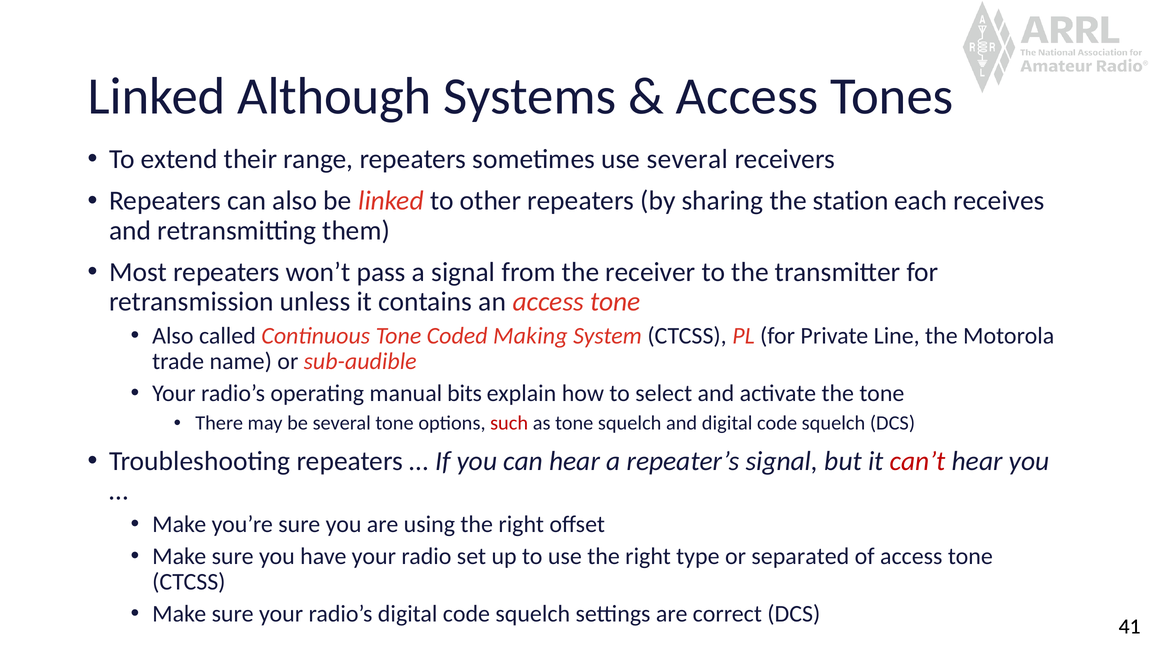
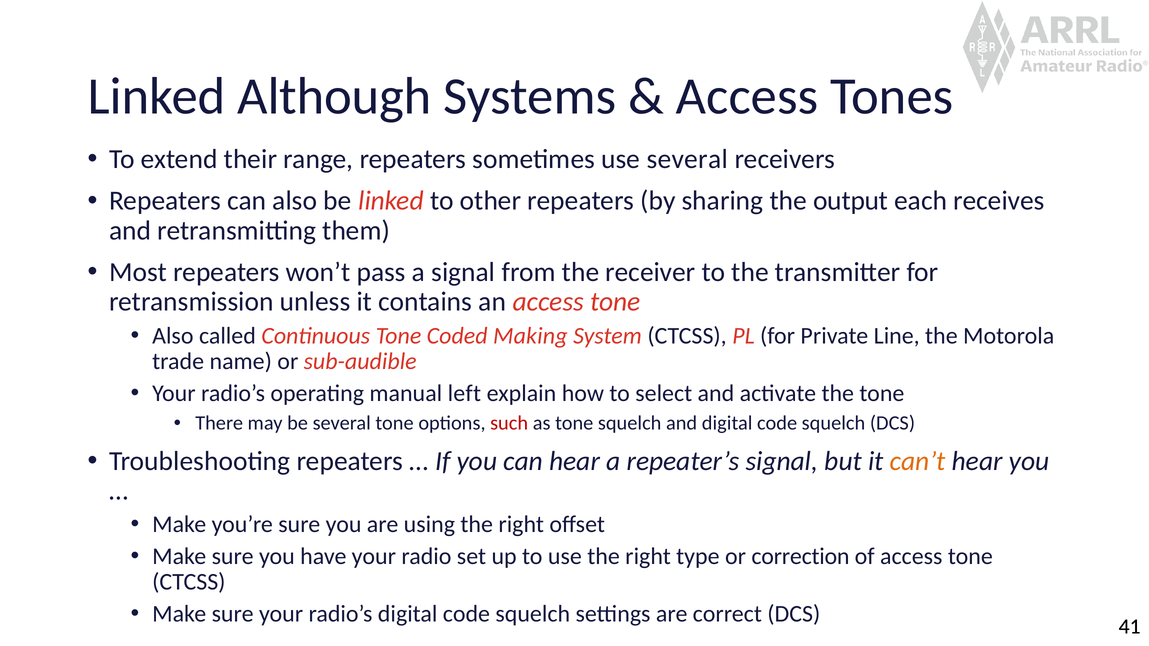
station: station -> output (851, 201)
bits: bits -> left (464, 393)
can’t colour: red -> orange (918, 461)
separated: separated -> correction (800, 557)
